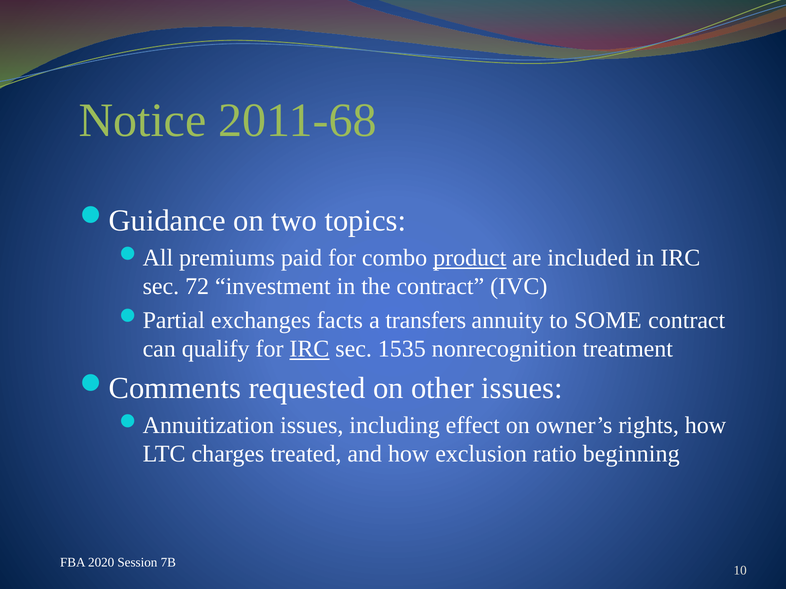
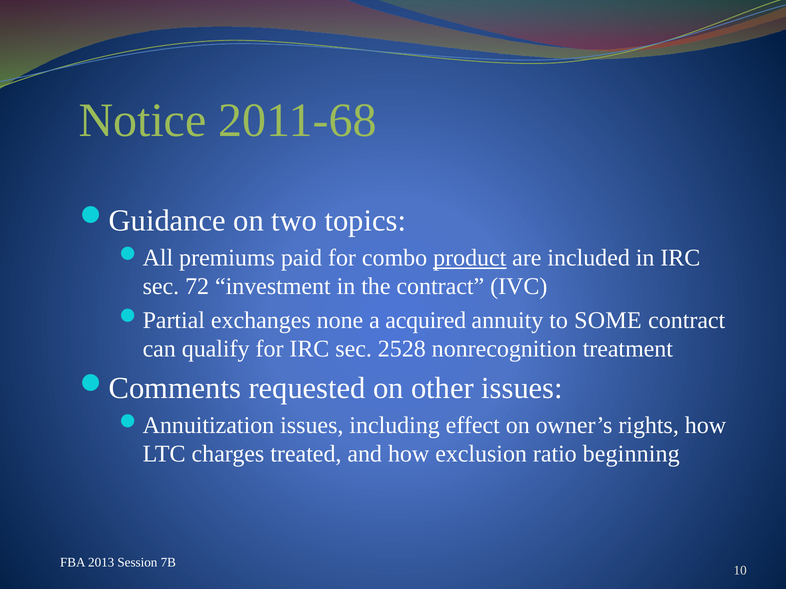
facts: facts -> none (340, 320)
transfers: transfers -> acquired (426, 320)
IRC underline: present -> none (309, 349)
1535: 1535 -> 2528 (402, 349)
2020: 2020 -> 2013 (101, 563)
